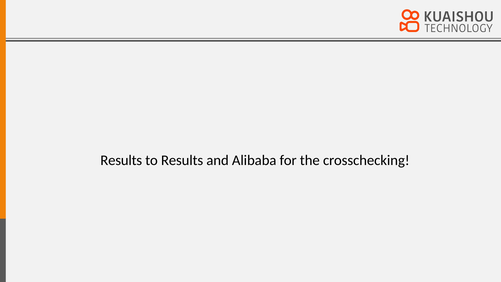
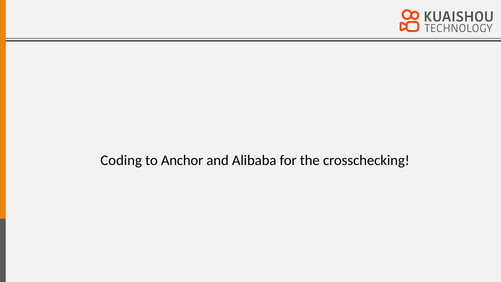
Results: Results -> Coding (121, 160)
to Results: Results -> Anchor (182, 160)
